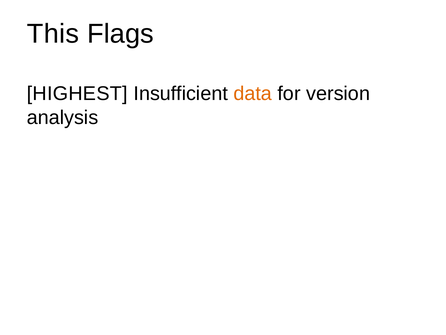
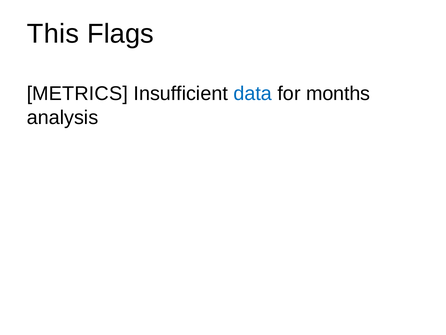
HIGHEST: HIGHEST -> METRICS (77, 94)
data colour: orange -> blue (253, 94)
version: version -> months (338, 94)
